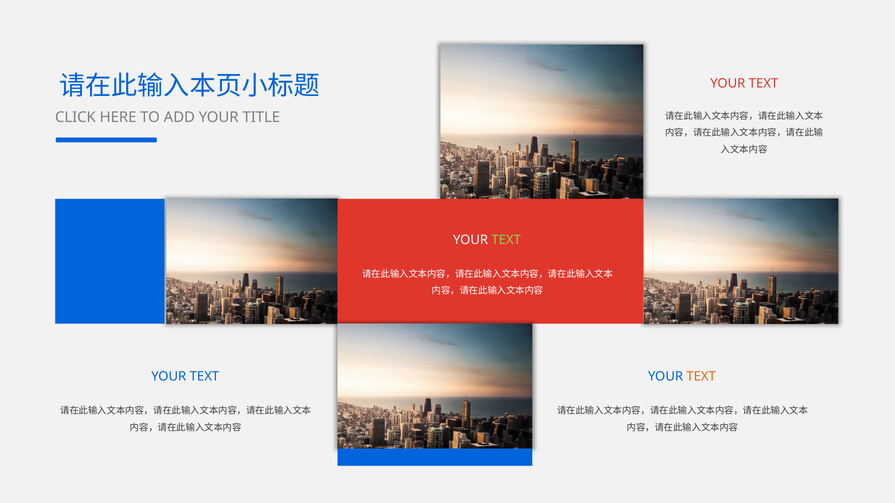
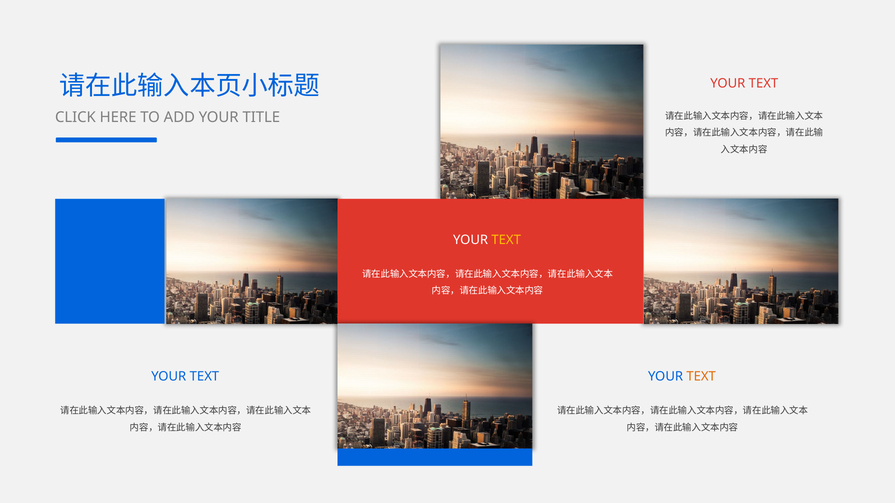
TEXT colour: light green -> yellow (506, 240)
